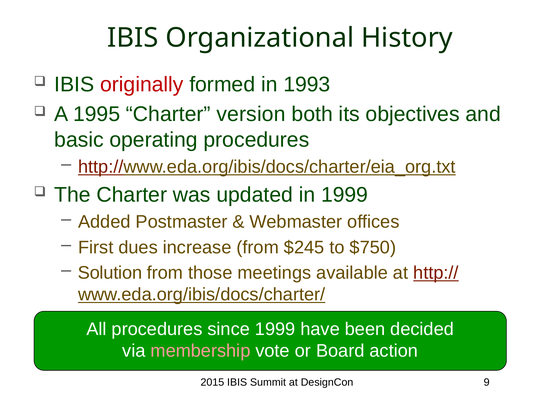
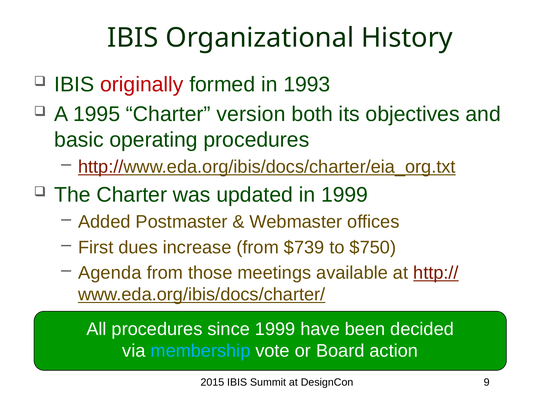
$245: $245 -> $739 (304, 247)
Solution: Solution -> Agenda (110, 273)
membership colour: pink -> light blue (200, 351)
